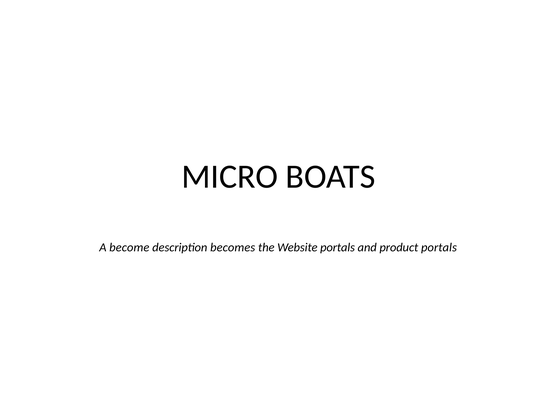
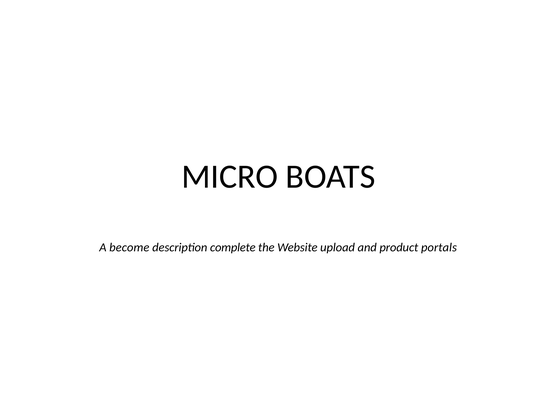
becomes: becomes -> complete (233, 248)
Website portals: portals -> upload (338, 248)
